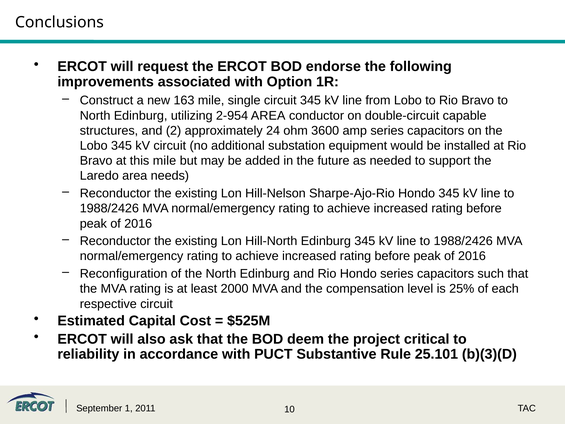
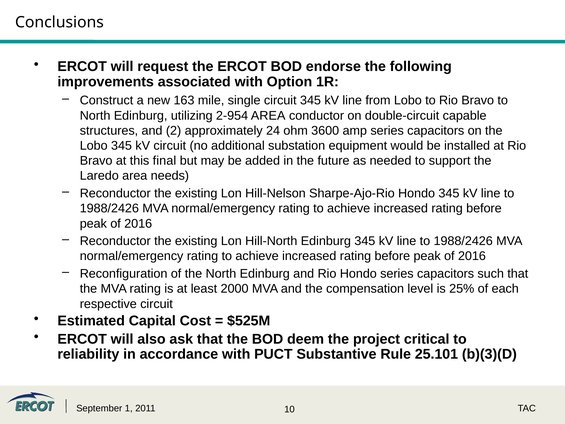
this mile: mile -> final (164, 161)
